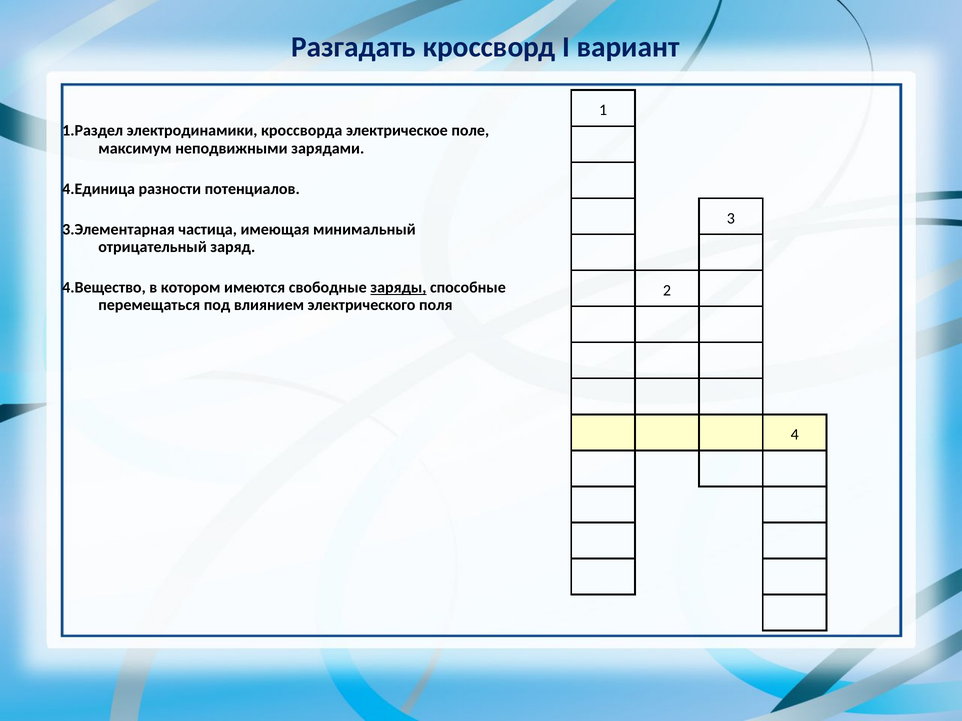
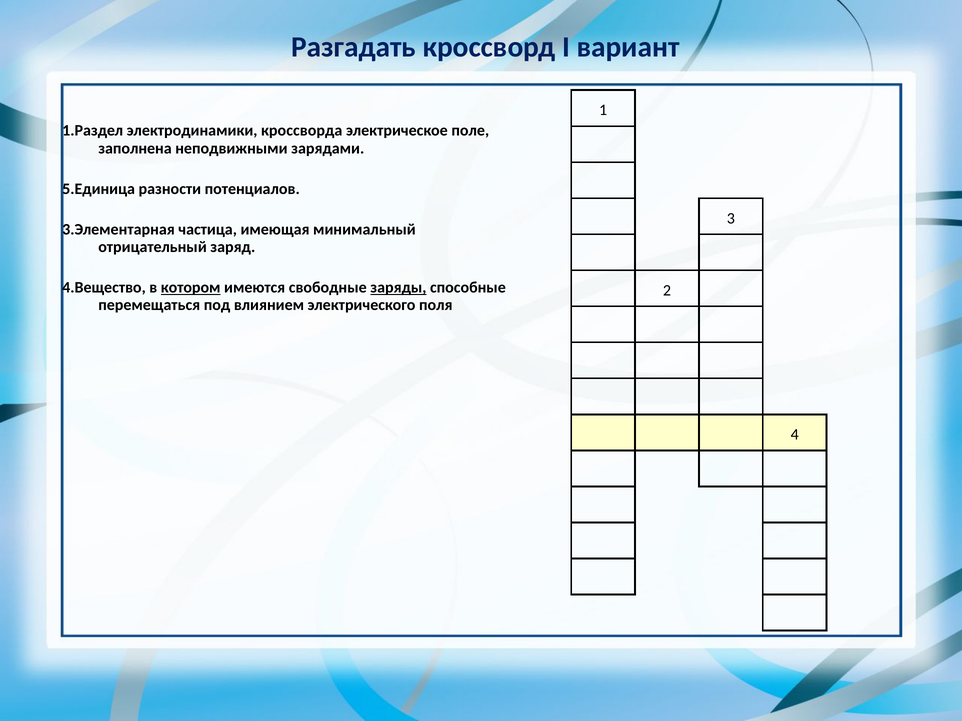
максимум: максимум -> заполнена (135, 148)
4.Единица: 4.Единица -> 5.Единица (99, 189)
котором underline: none -> present (191, 288)
